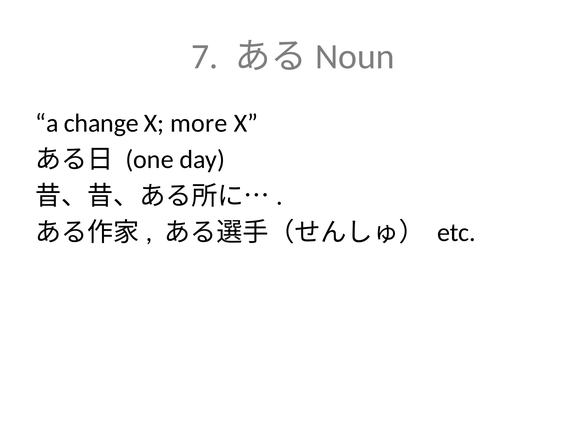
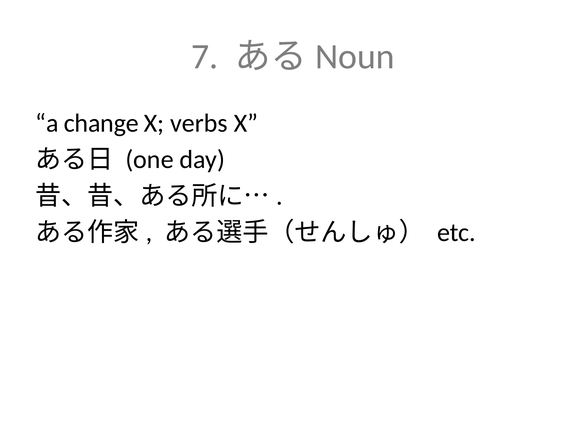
more: more -> verbs (199, 123)
